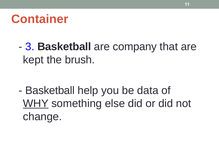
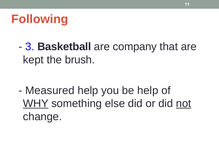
Container: Container -> Following (40, 19)
Basketball: Basketball -> Measured (50, 91)
be data: data -> help (148, 91)
not underline: none -> present (184, 104)
